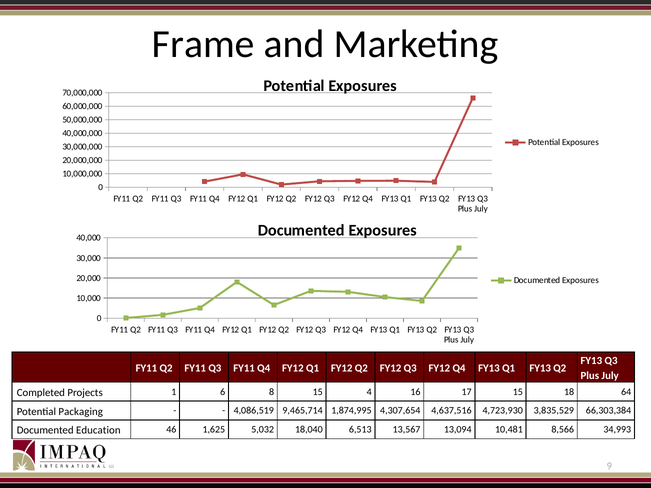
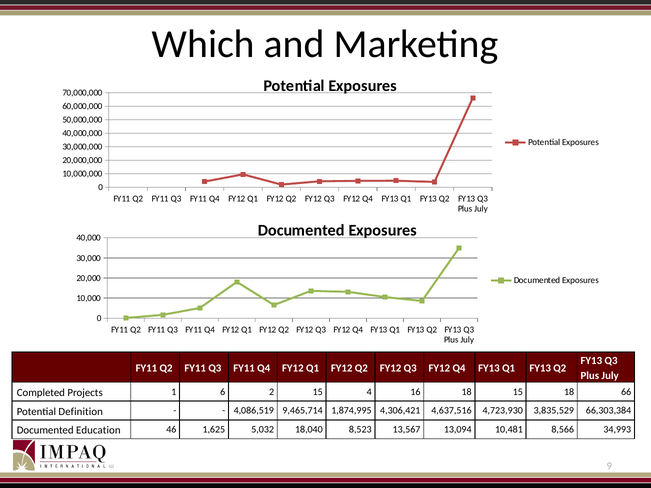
Frame: Frame -> Which (203, 44)
8: 8 -> 2 (272, 392)
16 17: 17 -> 18 (467, 392)
64: 64 -> 66 (626, 392)
Packaging: Packaging -> Definition (81, 412)
4,307,654: 4,307,654 -> 4,306,421 (400, 411)
6,513: 6,513 -> 8,523 (360, 430)
